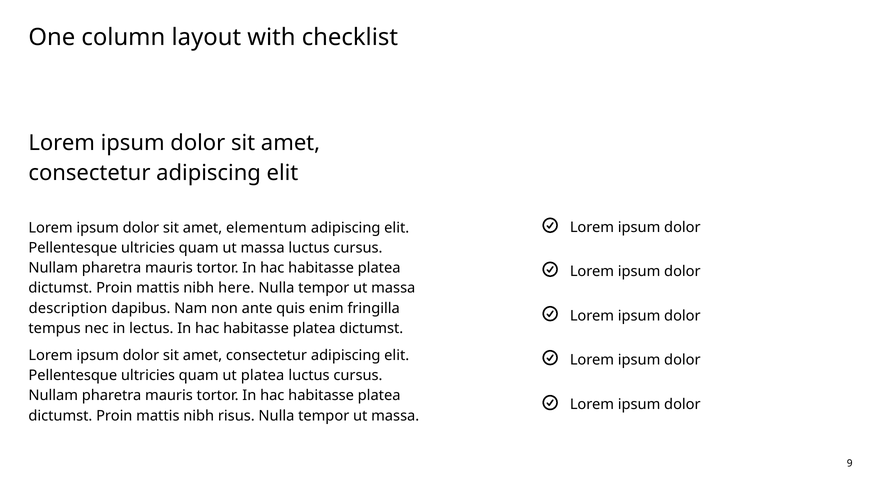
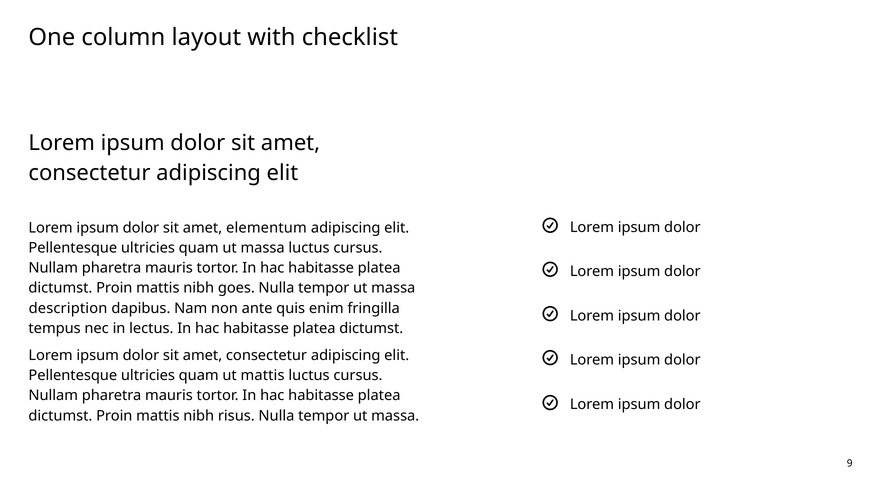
here: here -> goes (236, 288)
ut platea: platea -> mattis (263, 376)
